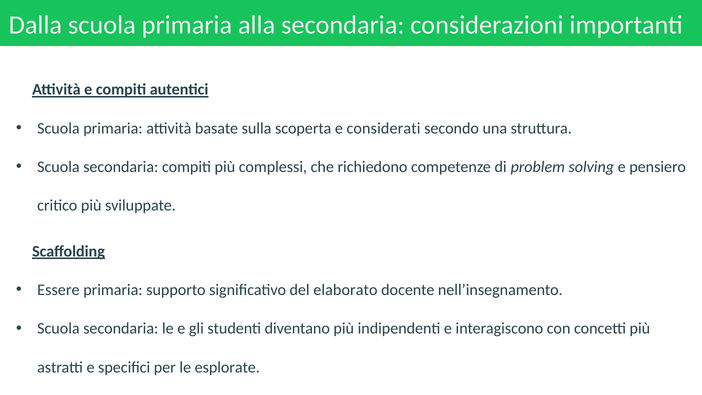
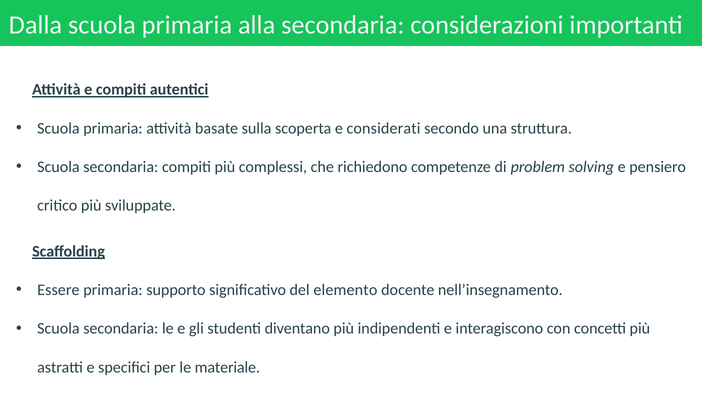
elaborato: elaborato -> elemento (345, 290)
esplorate: esplorate -> materiale (227, 367)
